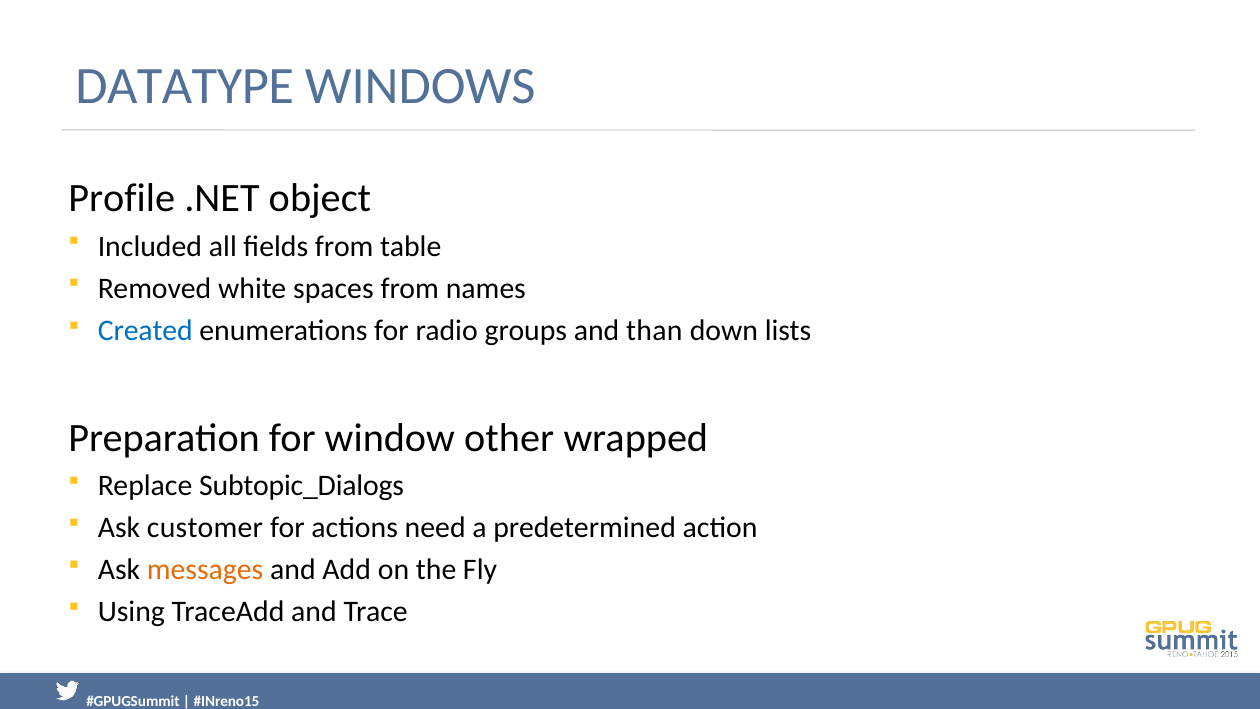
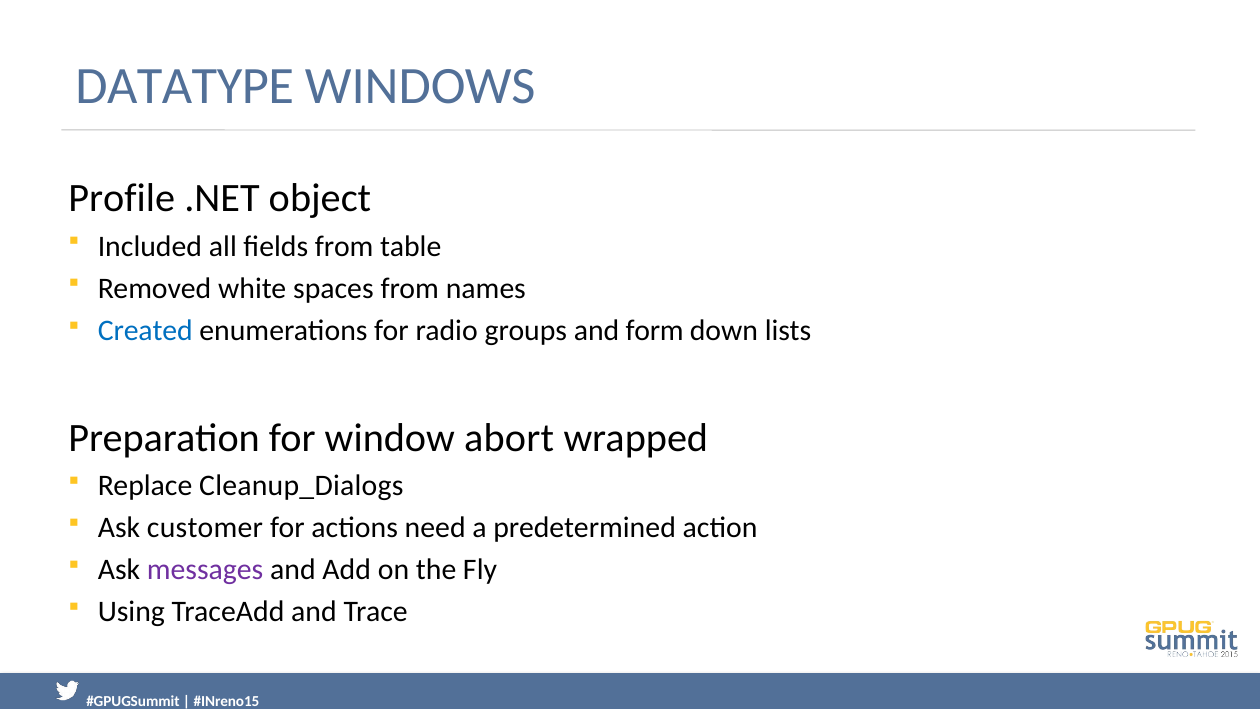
than: than -> form (655, 330)
other: other -> abort (509, 438)
Subtopic_Dialogs: Subtopic_Dialogs -> Cleanup_Dialogs (301, 486)
messages colour: orange -> purple (205, 570)
